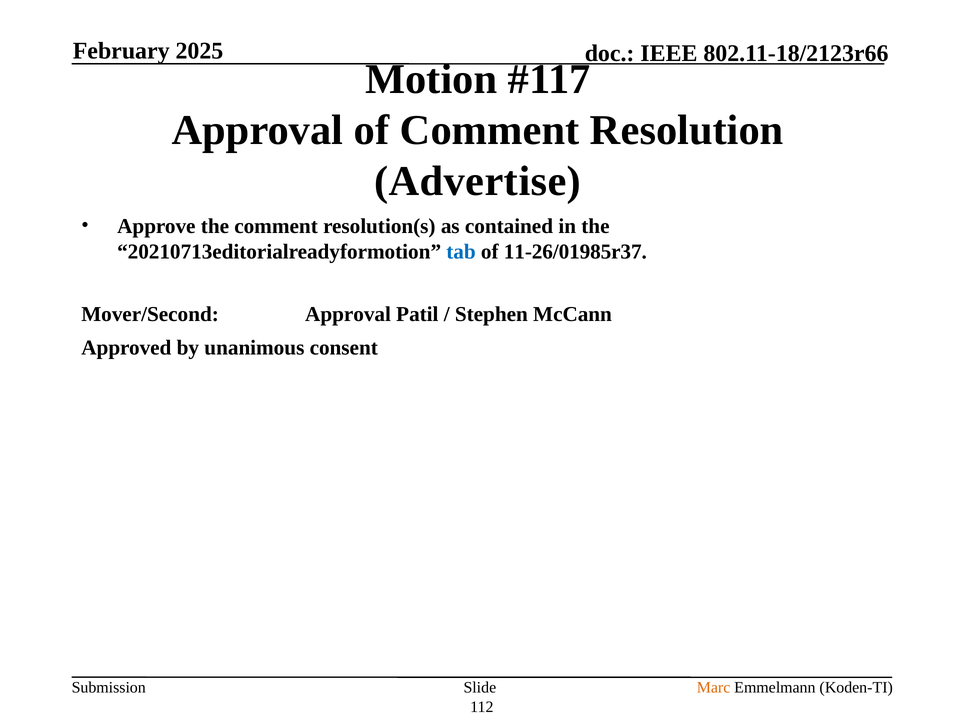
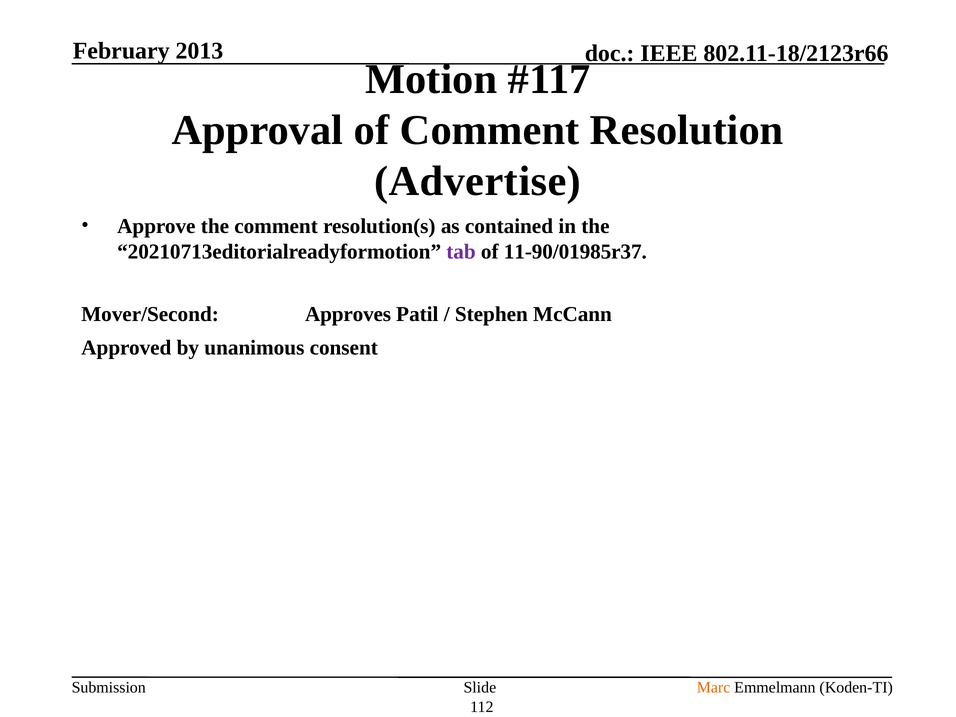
2025: 2025 -> 2013 (199, 51)
tab colour: blue -> purple (461, 252)
11-26/01985r37: 11-26/01985r37 -> 11-90/01985r37 (575, 252)
Mover/Second Approval: Approval -> Approves (348, 314)
